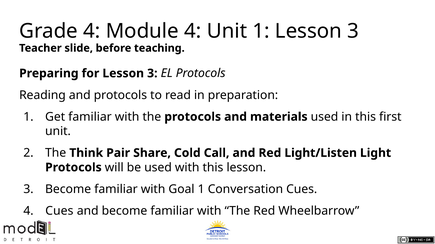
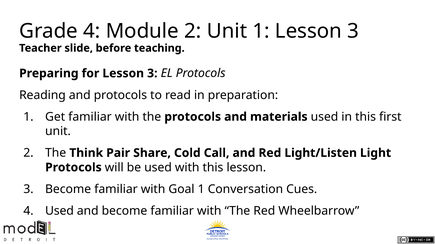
Module 4: 4 -> 2 (193, 31)
4 Cues: Cues -> Used (59, 211)
